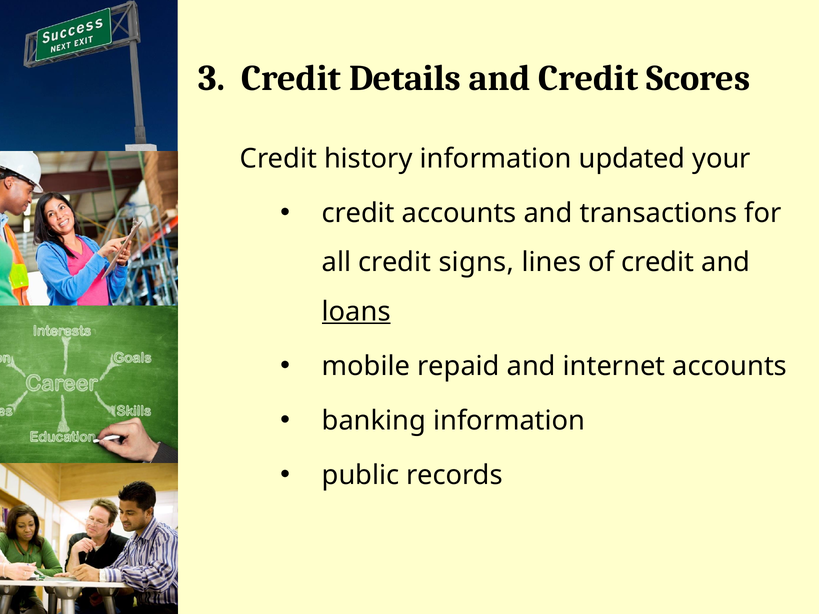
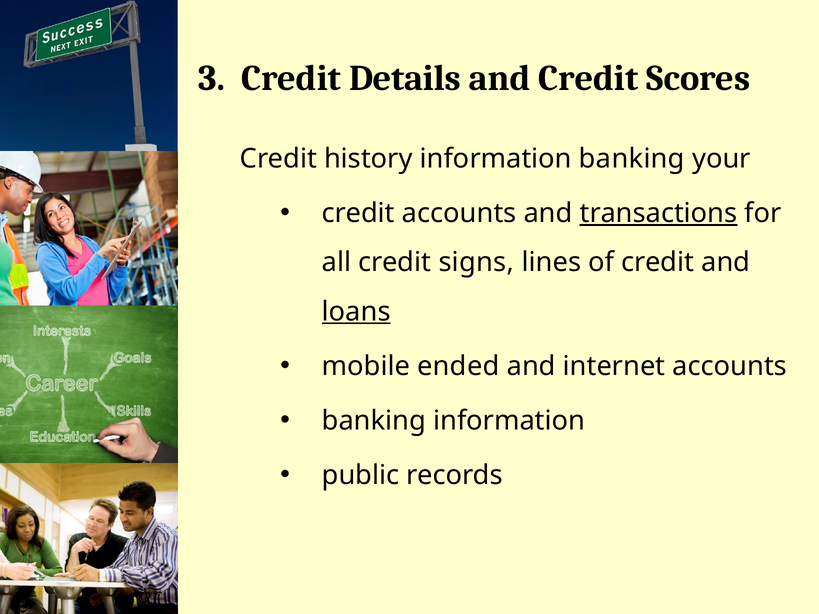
information updated: updated -> banking (632, 159)
transactions underline: none -> present (659, 213)
repaid: repaid -> ended (458, 366)
